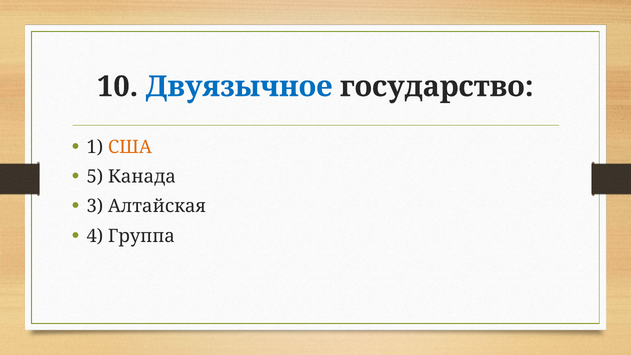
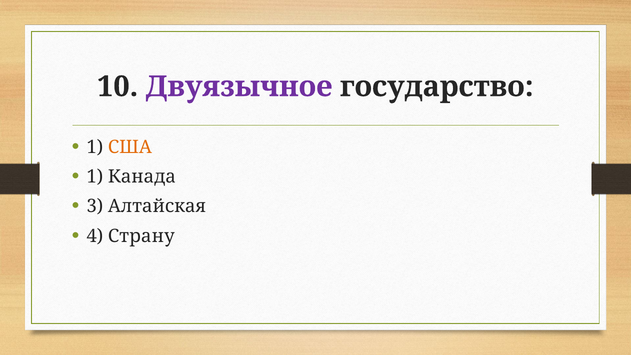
Двуязычное colour: blue -> purple (239, 87)
5: 5 -> 1 (95, 177)
Группа: Группа -> Страну (141, 236)
